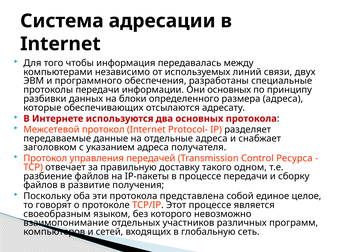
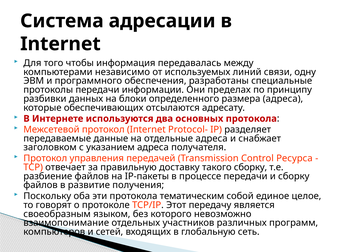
двух: двух -> одну (305, 72)
Они основных: основных -> пределах (229, 90)
такого одном: одном -> сборку (251, 168)
представлена: представлена -> тематическим (192, 197)
Этот процессе: процессе -> передачу (210, 206)
